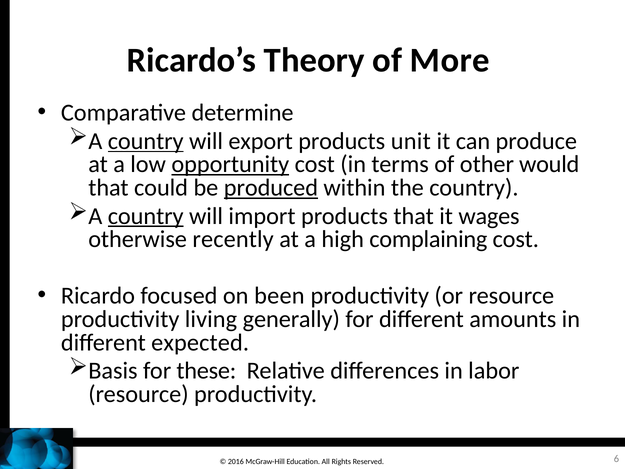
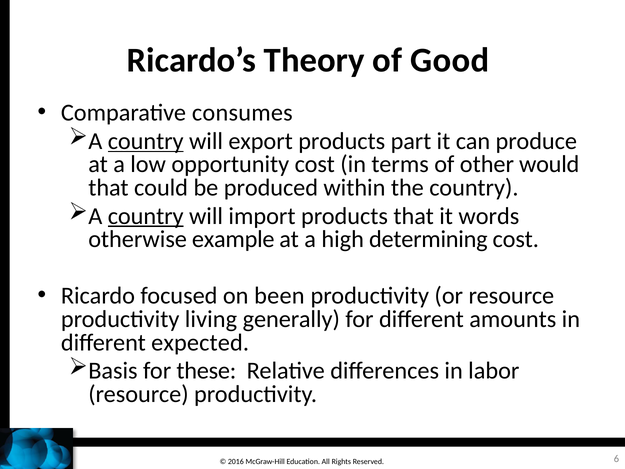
More: More -> Good (450, 60)
determine: determine -> consumes (242, 113)
unit: unit -> part (411, 141)
opportunity underline: present -> none (230, 164)
produced underline: present -> none (271, 188)
wages: wages -> words (489, 216)
recently: recently -> example (233, 239)
complaining: complaining -> determining (428, 239)
